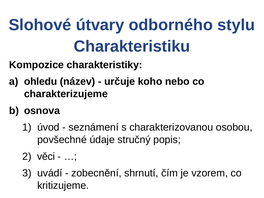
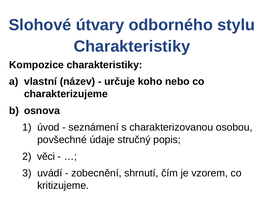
Charakteristiku: Charakteristiku -> Charakteristiky (132, 46)
ohledu: ohledu -> vlastní (41, 82)
